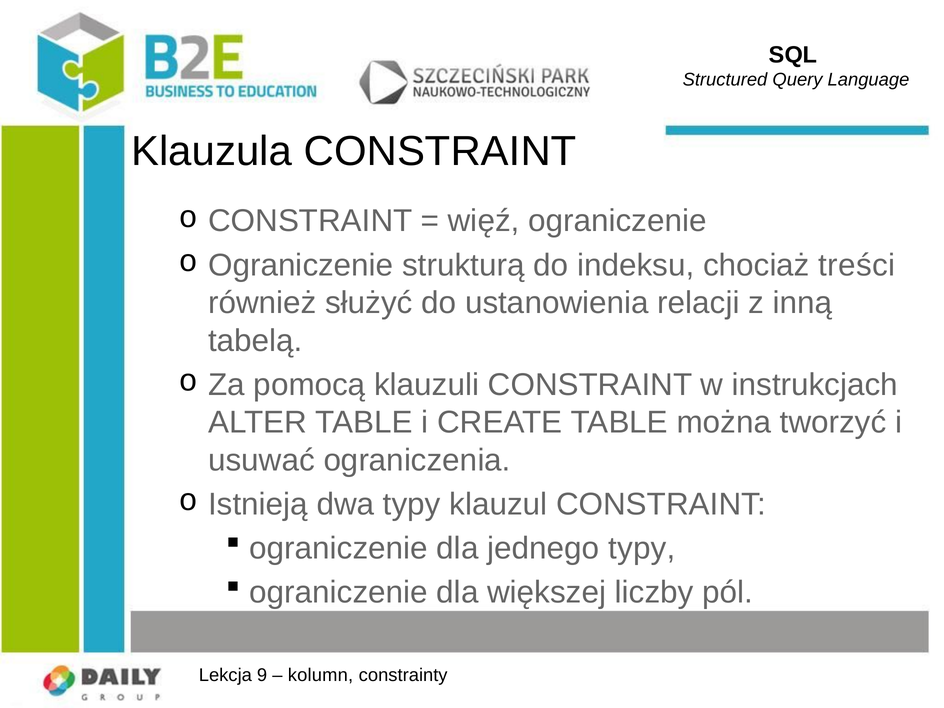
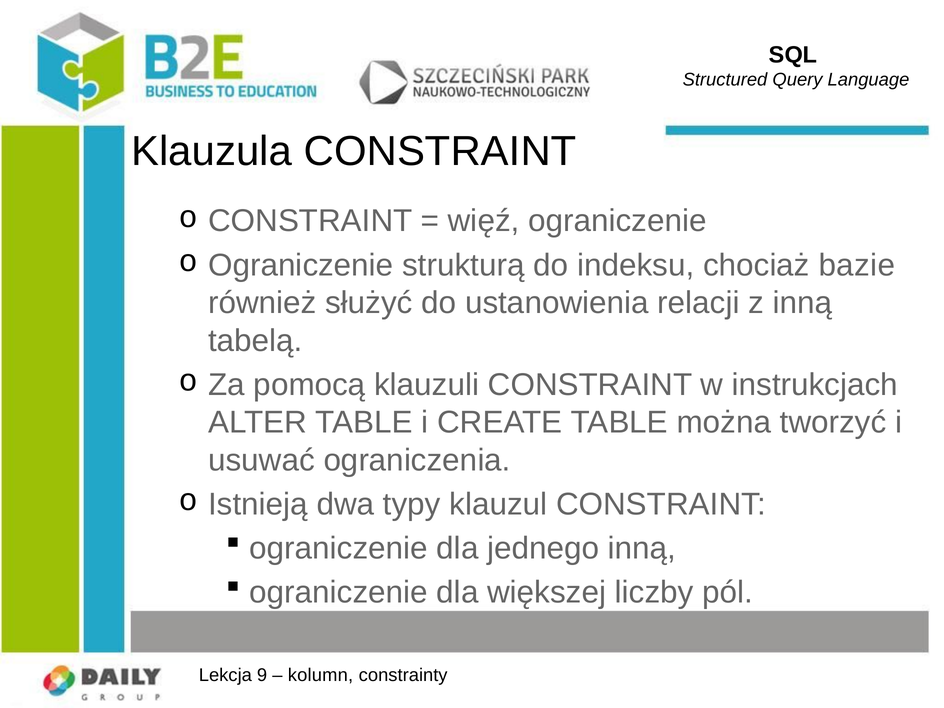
treści: treści -> bazie (857, 265)
jednego typy: typy -> inną (642, 548)
